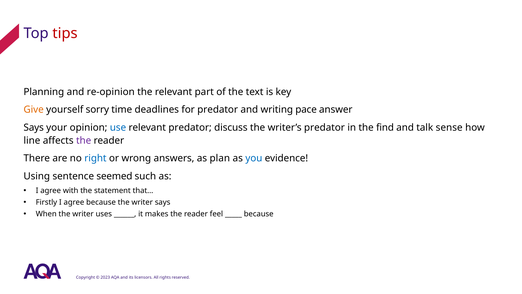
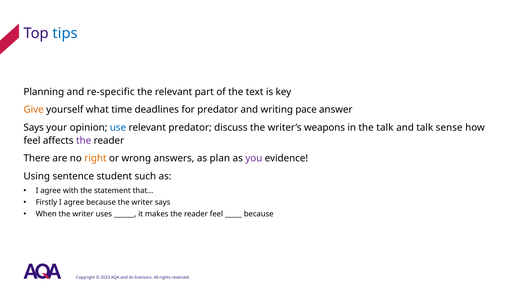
tips colour: red -> blue (65, 33)
re-opinion: re-opinion -> re-specific (111, 92)
sorry: sorry -> what (97, 110)
writer’s predator: predator -> weapons (325, 127)
the find: find -> talk (385, 127)
line: line -> feel (32, 140)
right colour: blue -> orange (95, 158)
you colour: blue -> purple (254, 158)
seemed: seemed -> student (114, 176)
